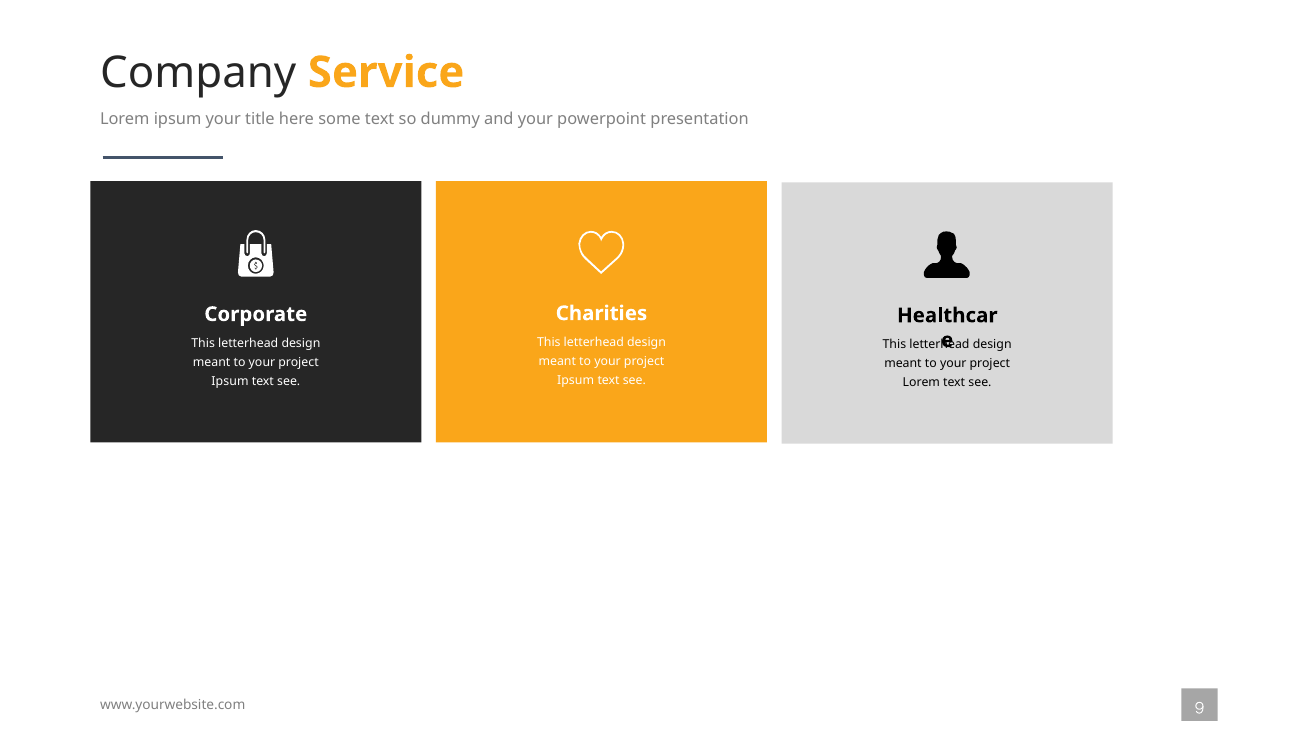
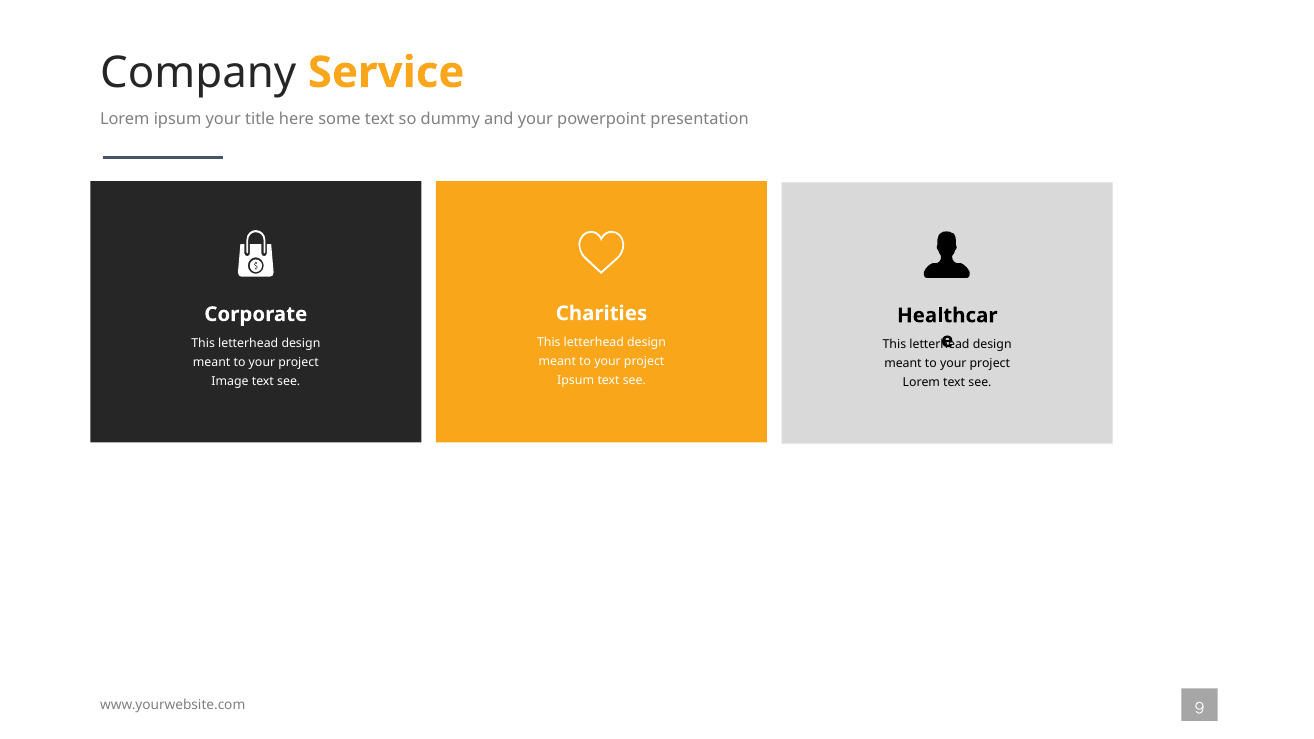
Ipsum: Ipsum -> Image (230, 381)
